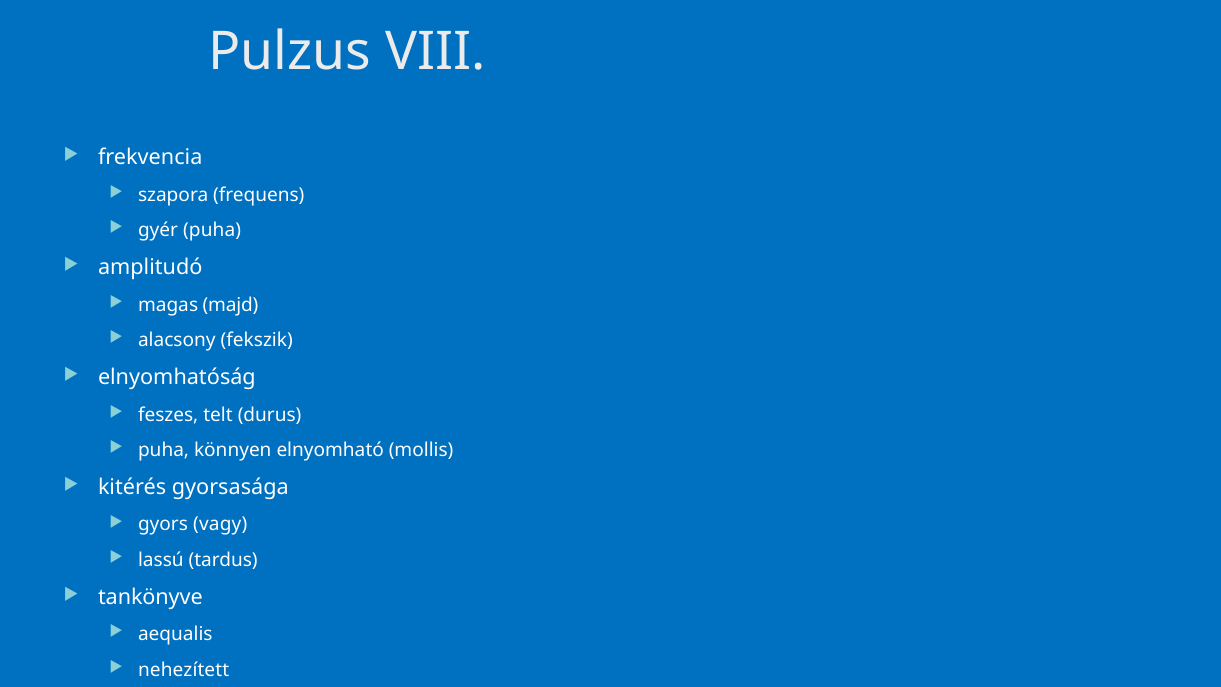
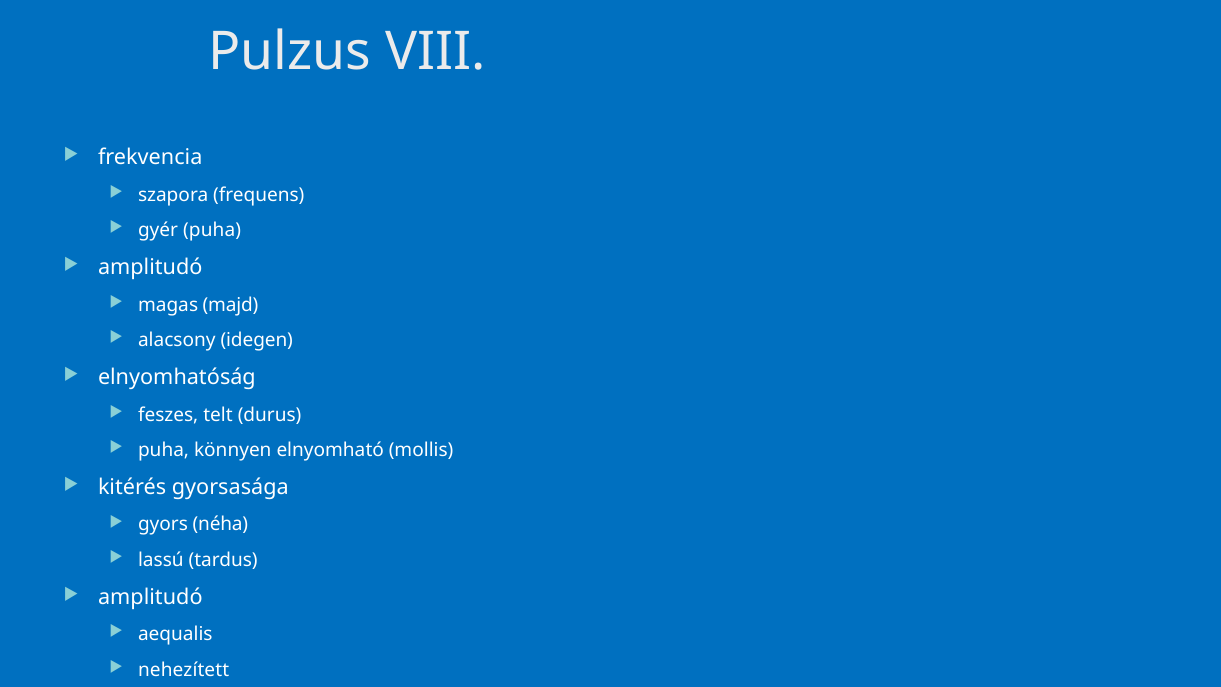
fekszik: fekszik -> idegen (257, 340)
vagy: vagy -> néha (220, 525)
tankönyve: tankönyve -> amplitudó (150, 598)
